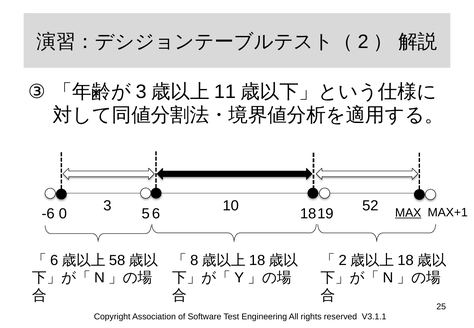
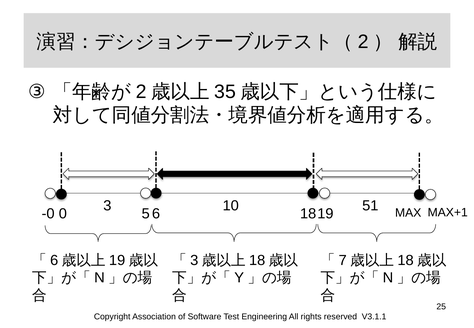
3: 3 -> 2 (141, 92)
11: 11 -> 35 (225, 92)
52: 52 -> 51 (370, 206)
MAX underline: present -> none (408, 213)
-6: -6 -> -0 (48, 214)
58: 58 -> 19 (117, 260)
8: 8 -> 3 (194, 260)
2: 2 -> 7 (343, 260)
